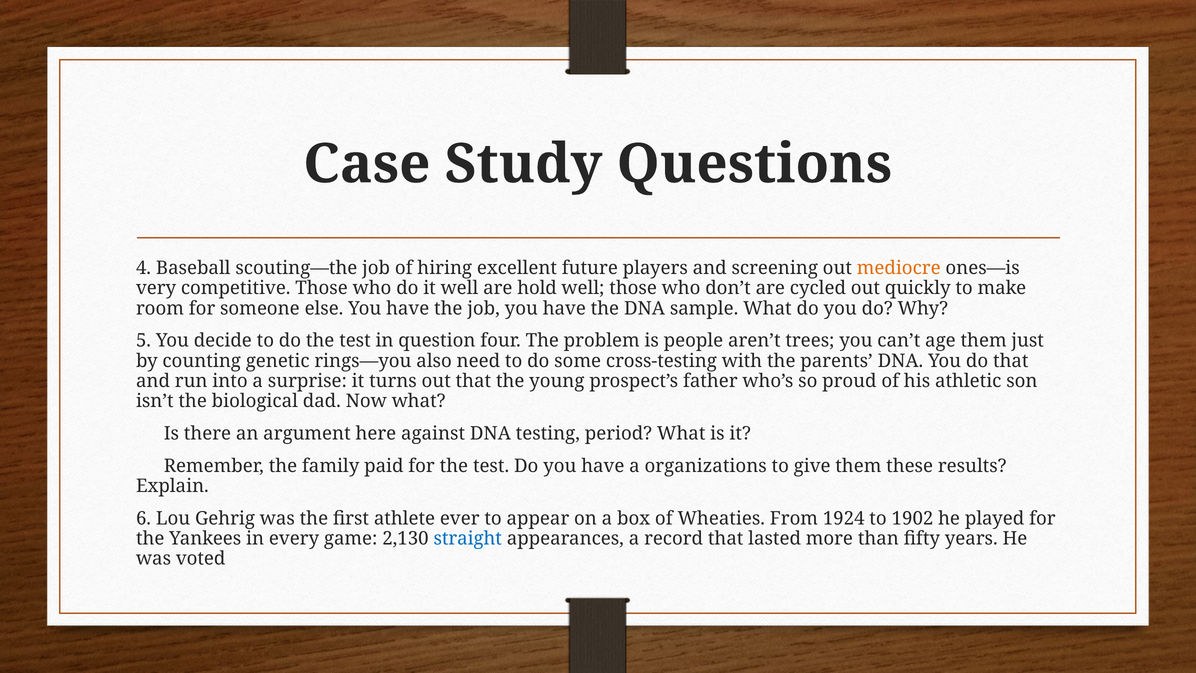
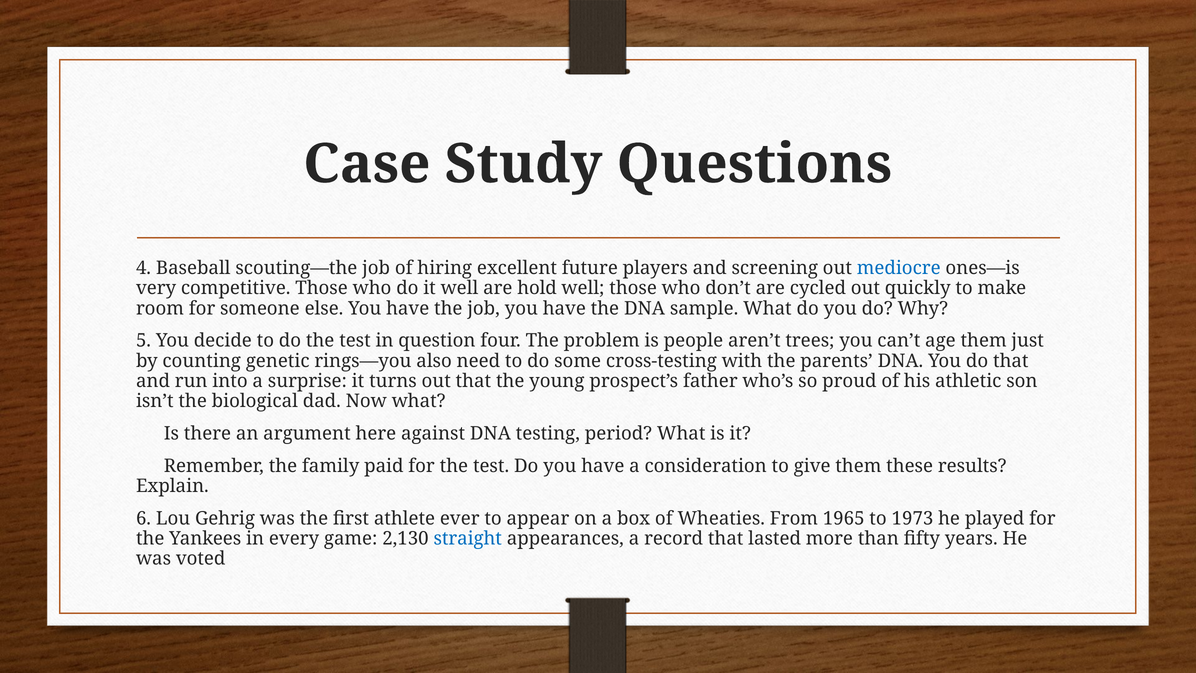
mediocre colour: orange -> blue (899, 268)
organizations: organizations -> consideration (706, 466)
1924: 1924 -> 1965 (844, 518)
1902: 1902 -> 1973 (913, 518)
